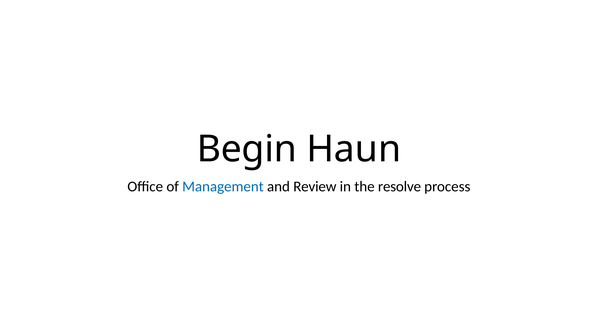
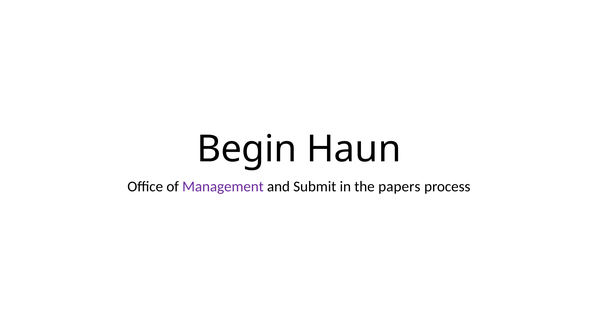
Management colour: blue -> purple (223, 187)
Review: Review -> Submit (315, 187)
resolve: resolve -> papers (399, 187)
